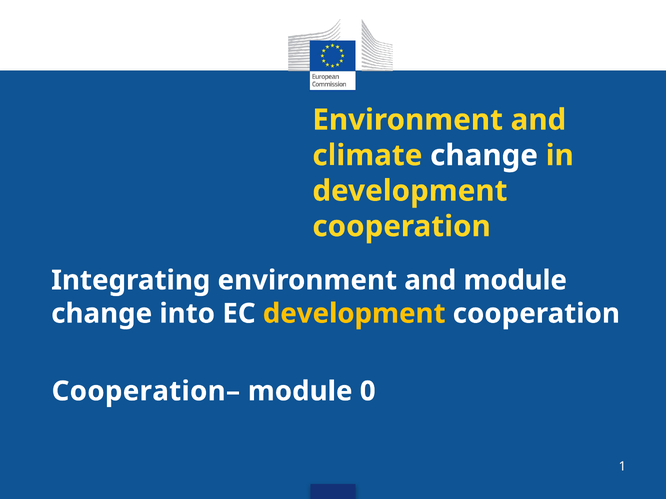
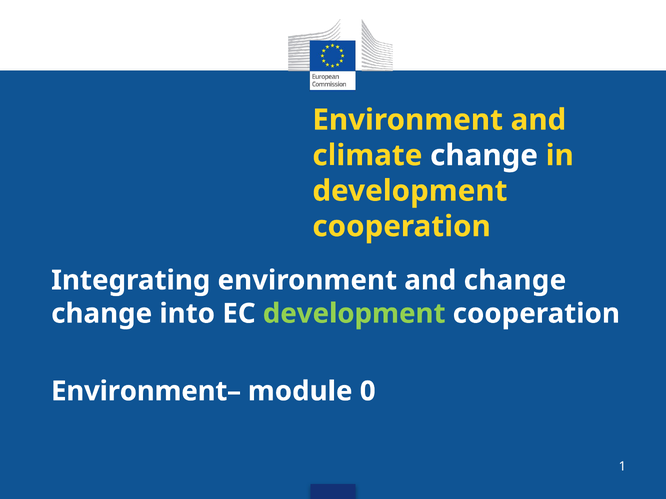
and module: module -> change (515, 281)
development colour: yellow -> light green (354, 314)
Cooperation–: Cooperation– -> Environment– (146, 392)
